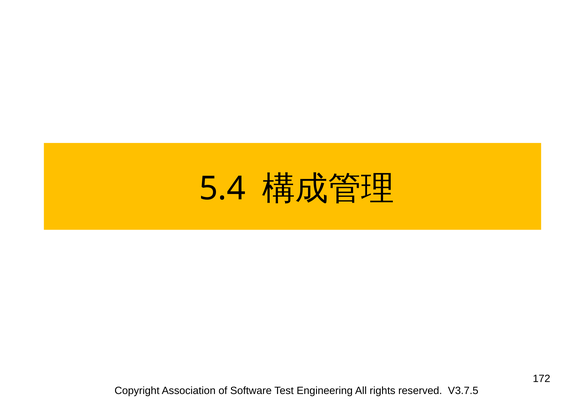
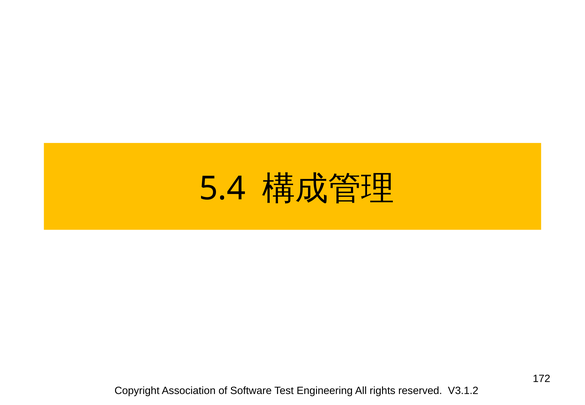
V3.7.5: V3.7.5 -> V3.1.2 (463, 391)
